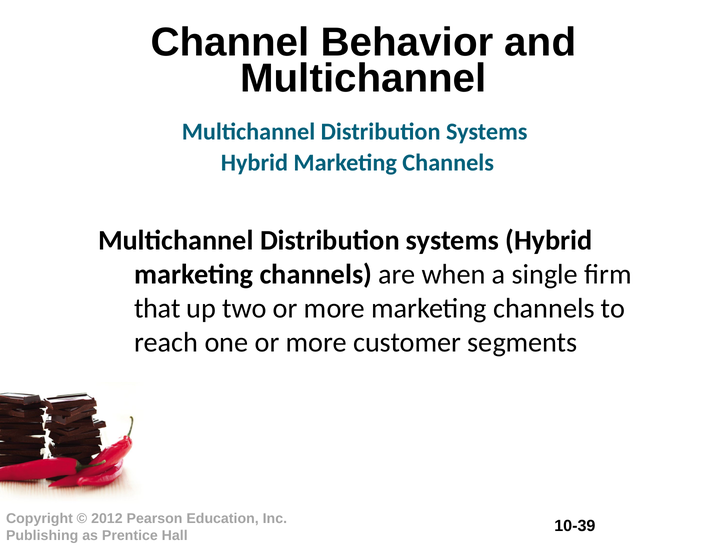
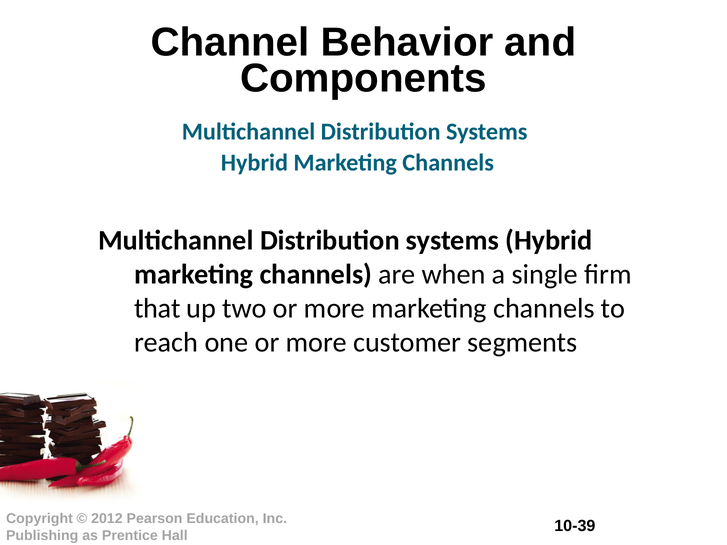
Multichannel: Multichannel -> Components (363, 79)
